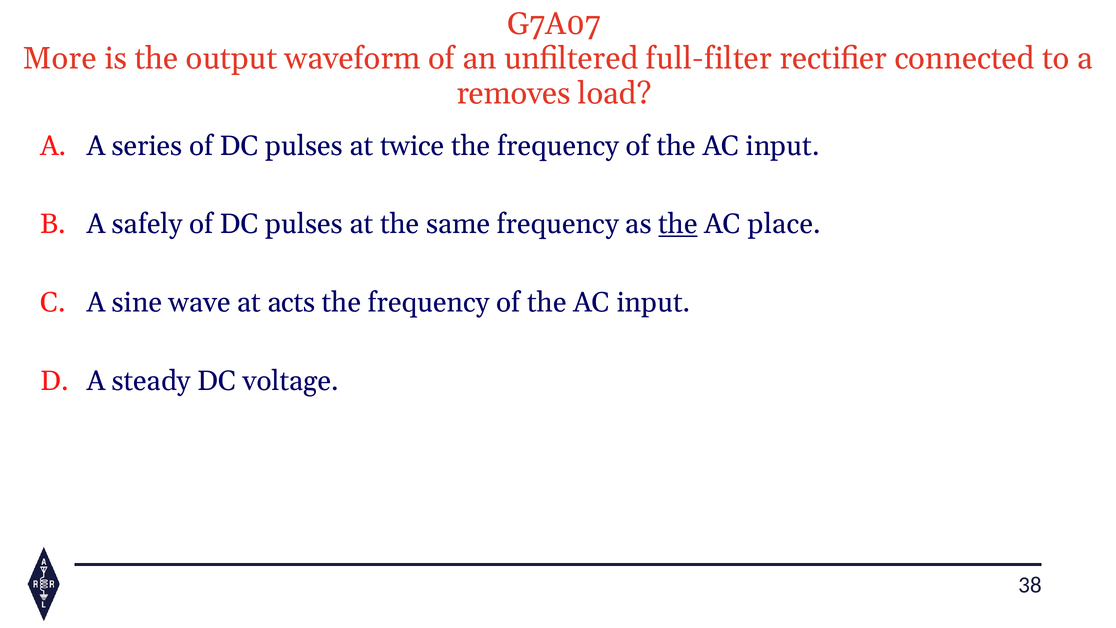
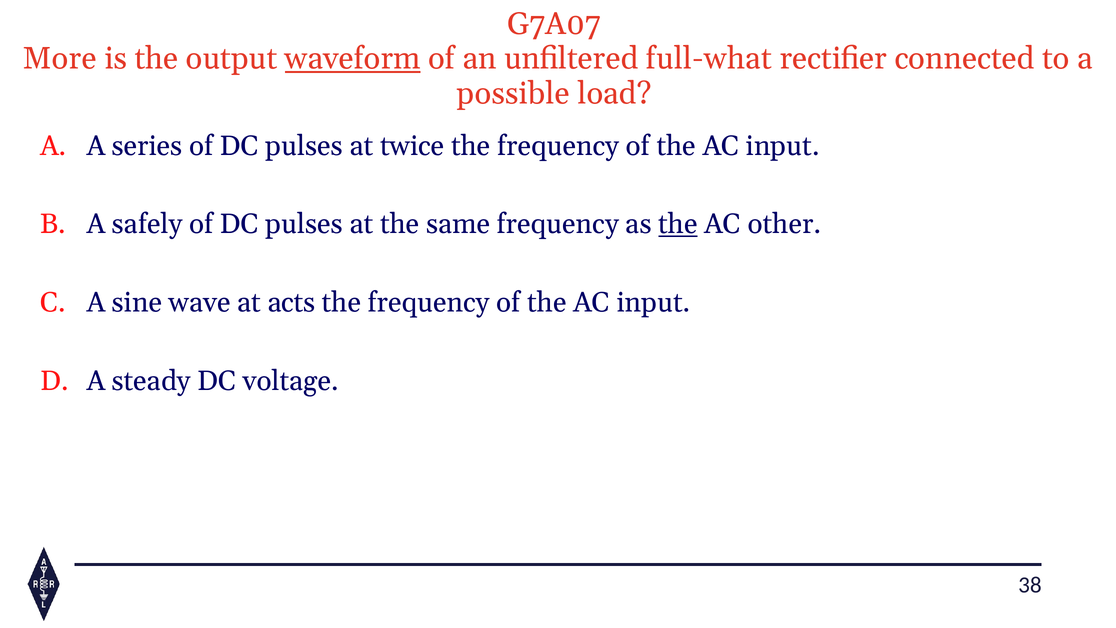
waveform underline: none -> present (353, 59)
full-filter: full-filter -> full-what (709, 59)
removes: removes -> possible (513, 93)
place: place -> other (784, 224)
